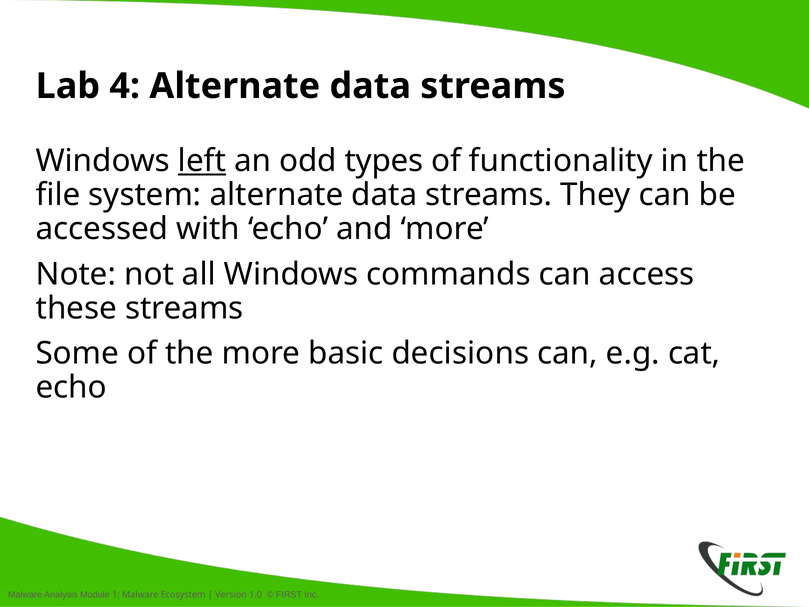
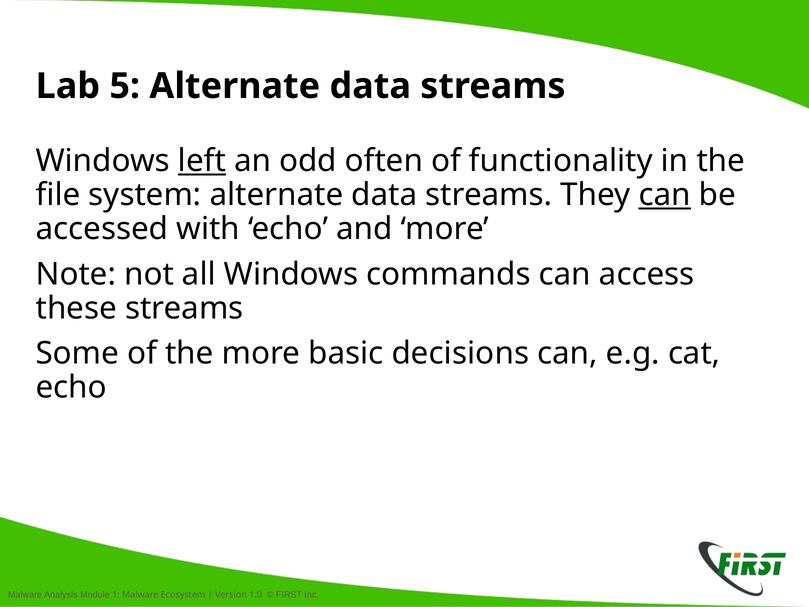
4: 4 -> 5 (125, 86)
types: types -> often (384, 161)
can underline: none -> present (665, 195)
